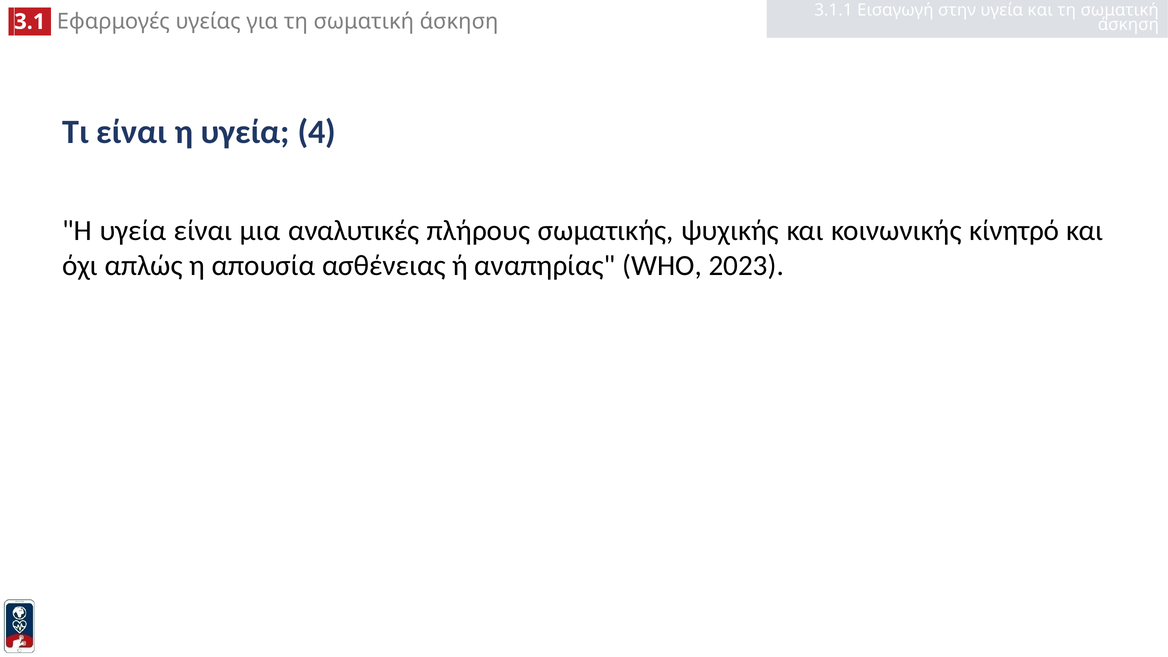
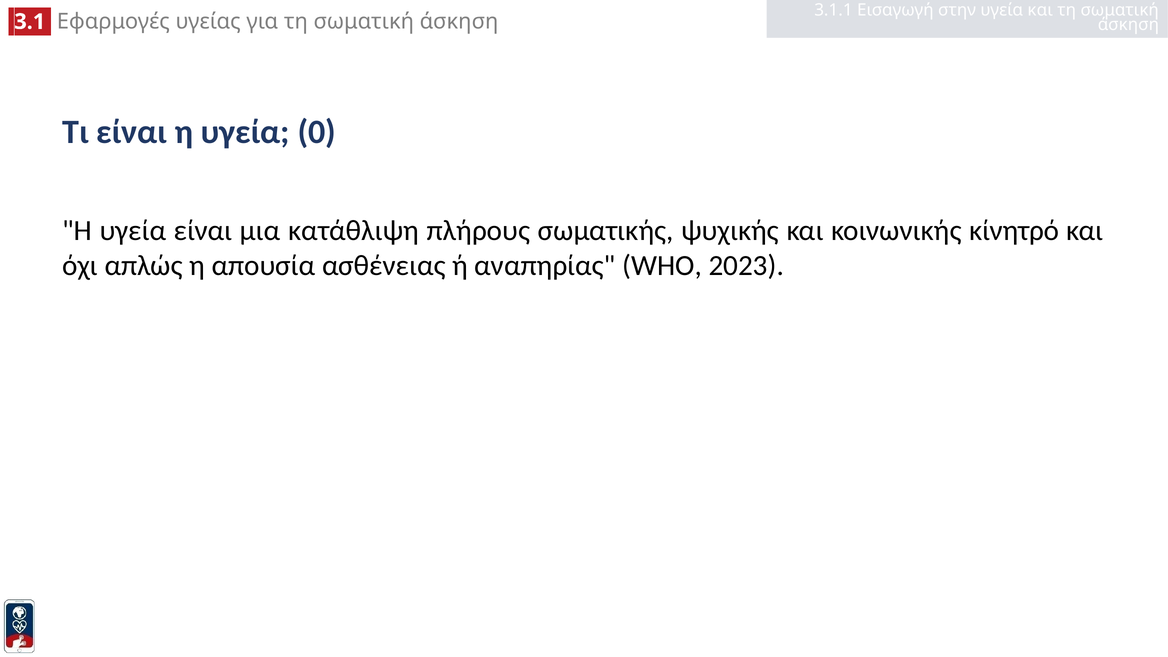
4: 4 -> 0 (317, 132)
αναλυτικές: αναλυτικές -> κατάθλιψη (354, 230)
